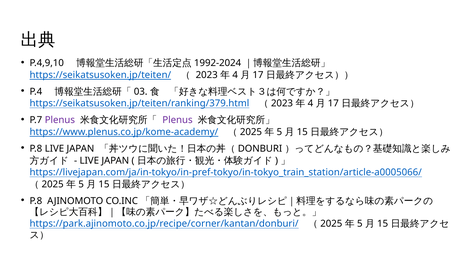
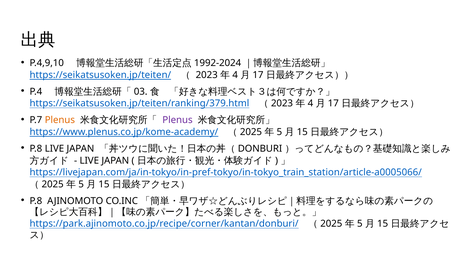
Plenus colour: purple -> orange (60, 120)
